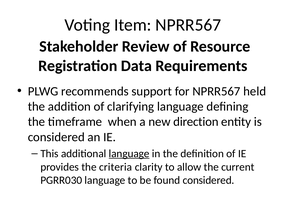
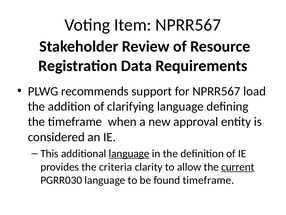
held: held -> load (255, 91)
direction: direction -> approval (196, 121)
current underline: none -> present (238, 167)
found considered: considered -> timeframe (208, 180)
